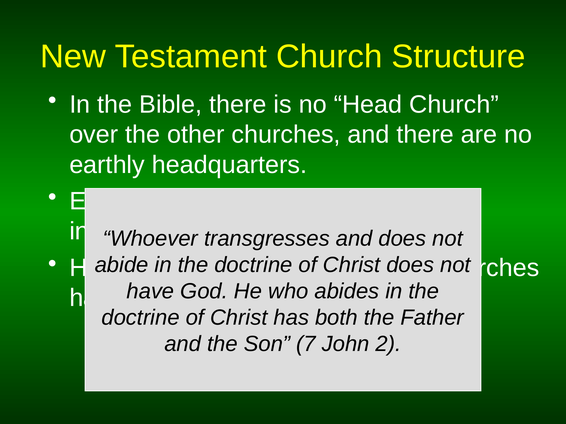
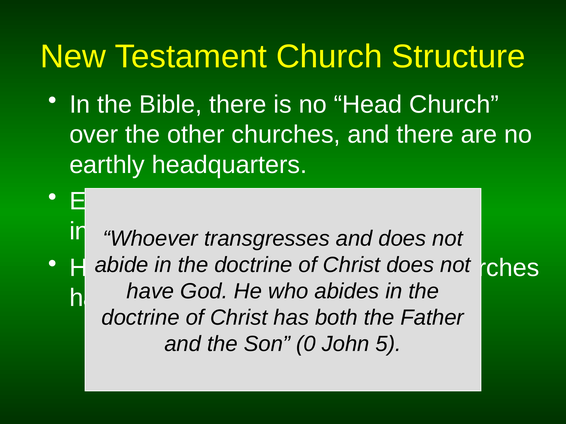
7: 7 -> 0 (306, 344)
2: 2 -> 5 (388, 344)
